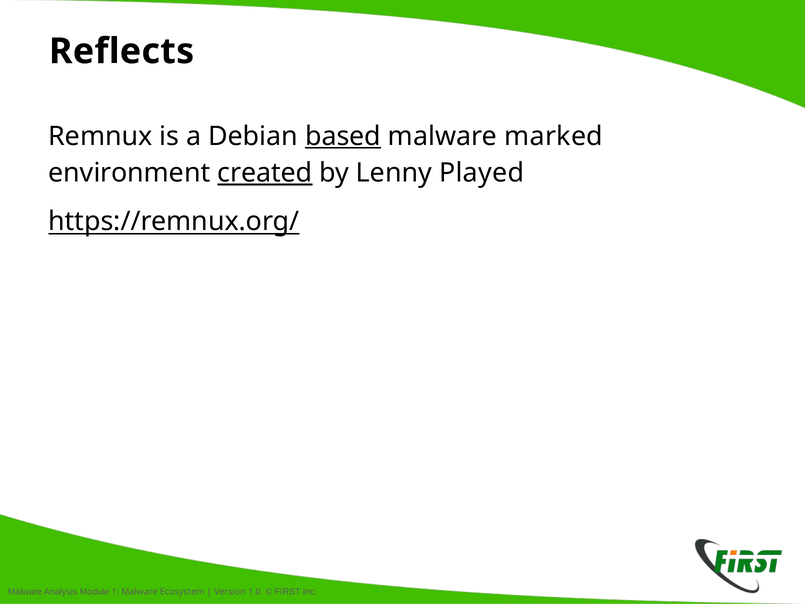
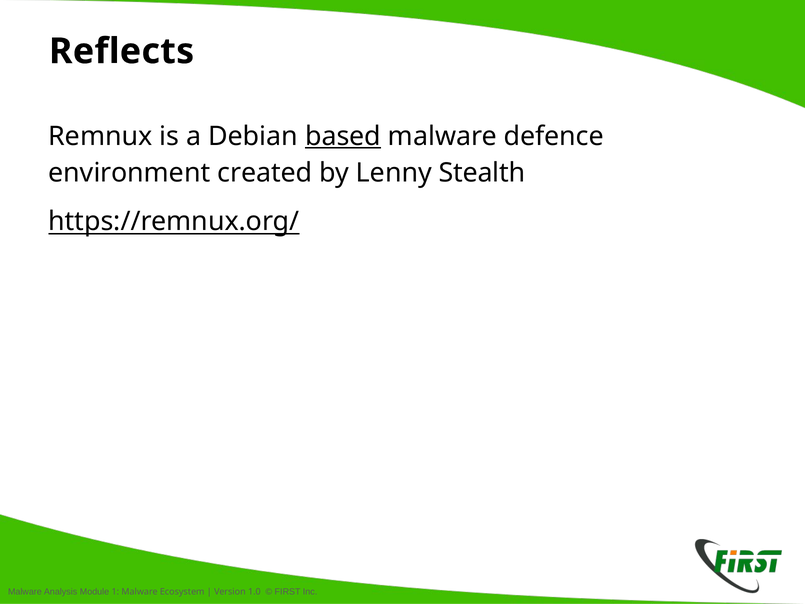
marked: marked -> defence (554, 136)
created underline: present -> none (265, 173)
Played: Played -> Stealth (482, 173)
